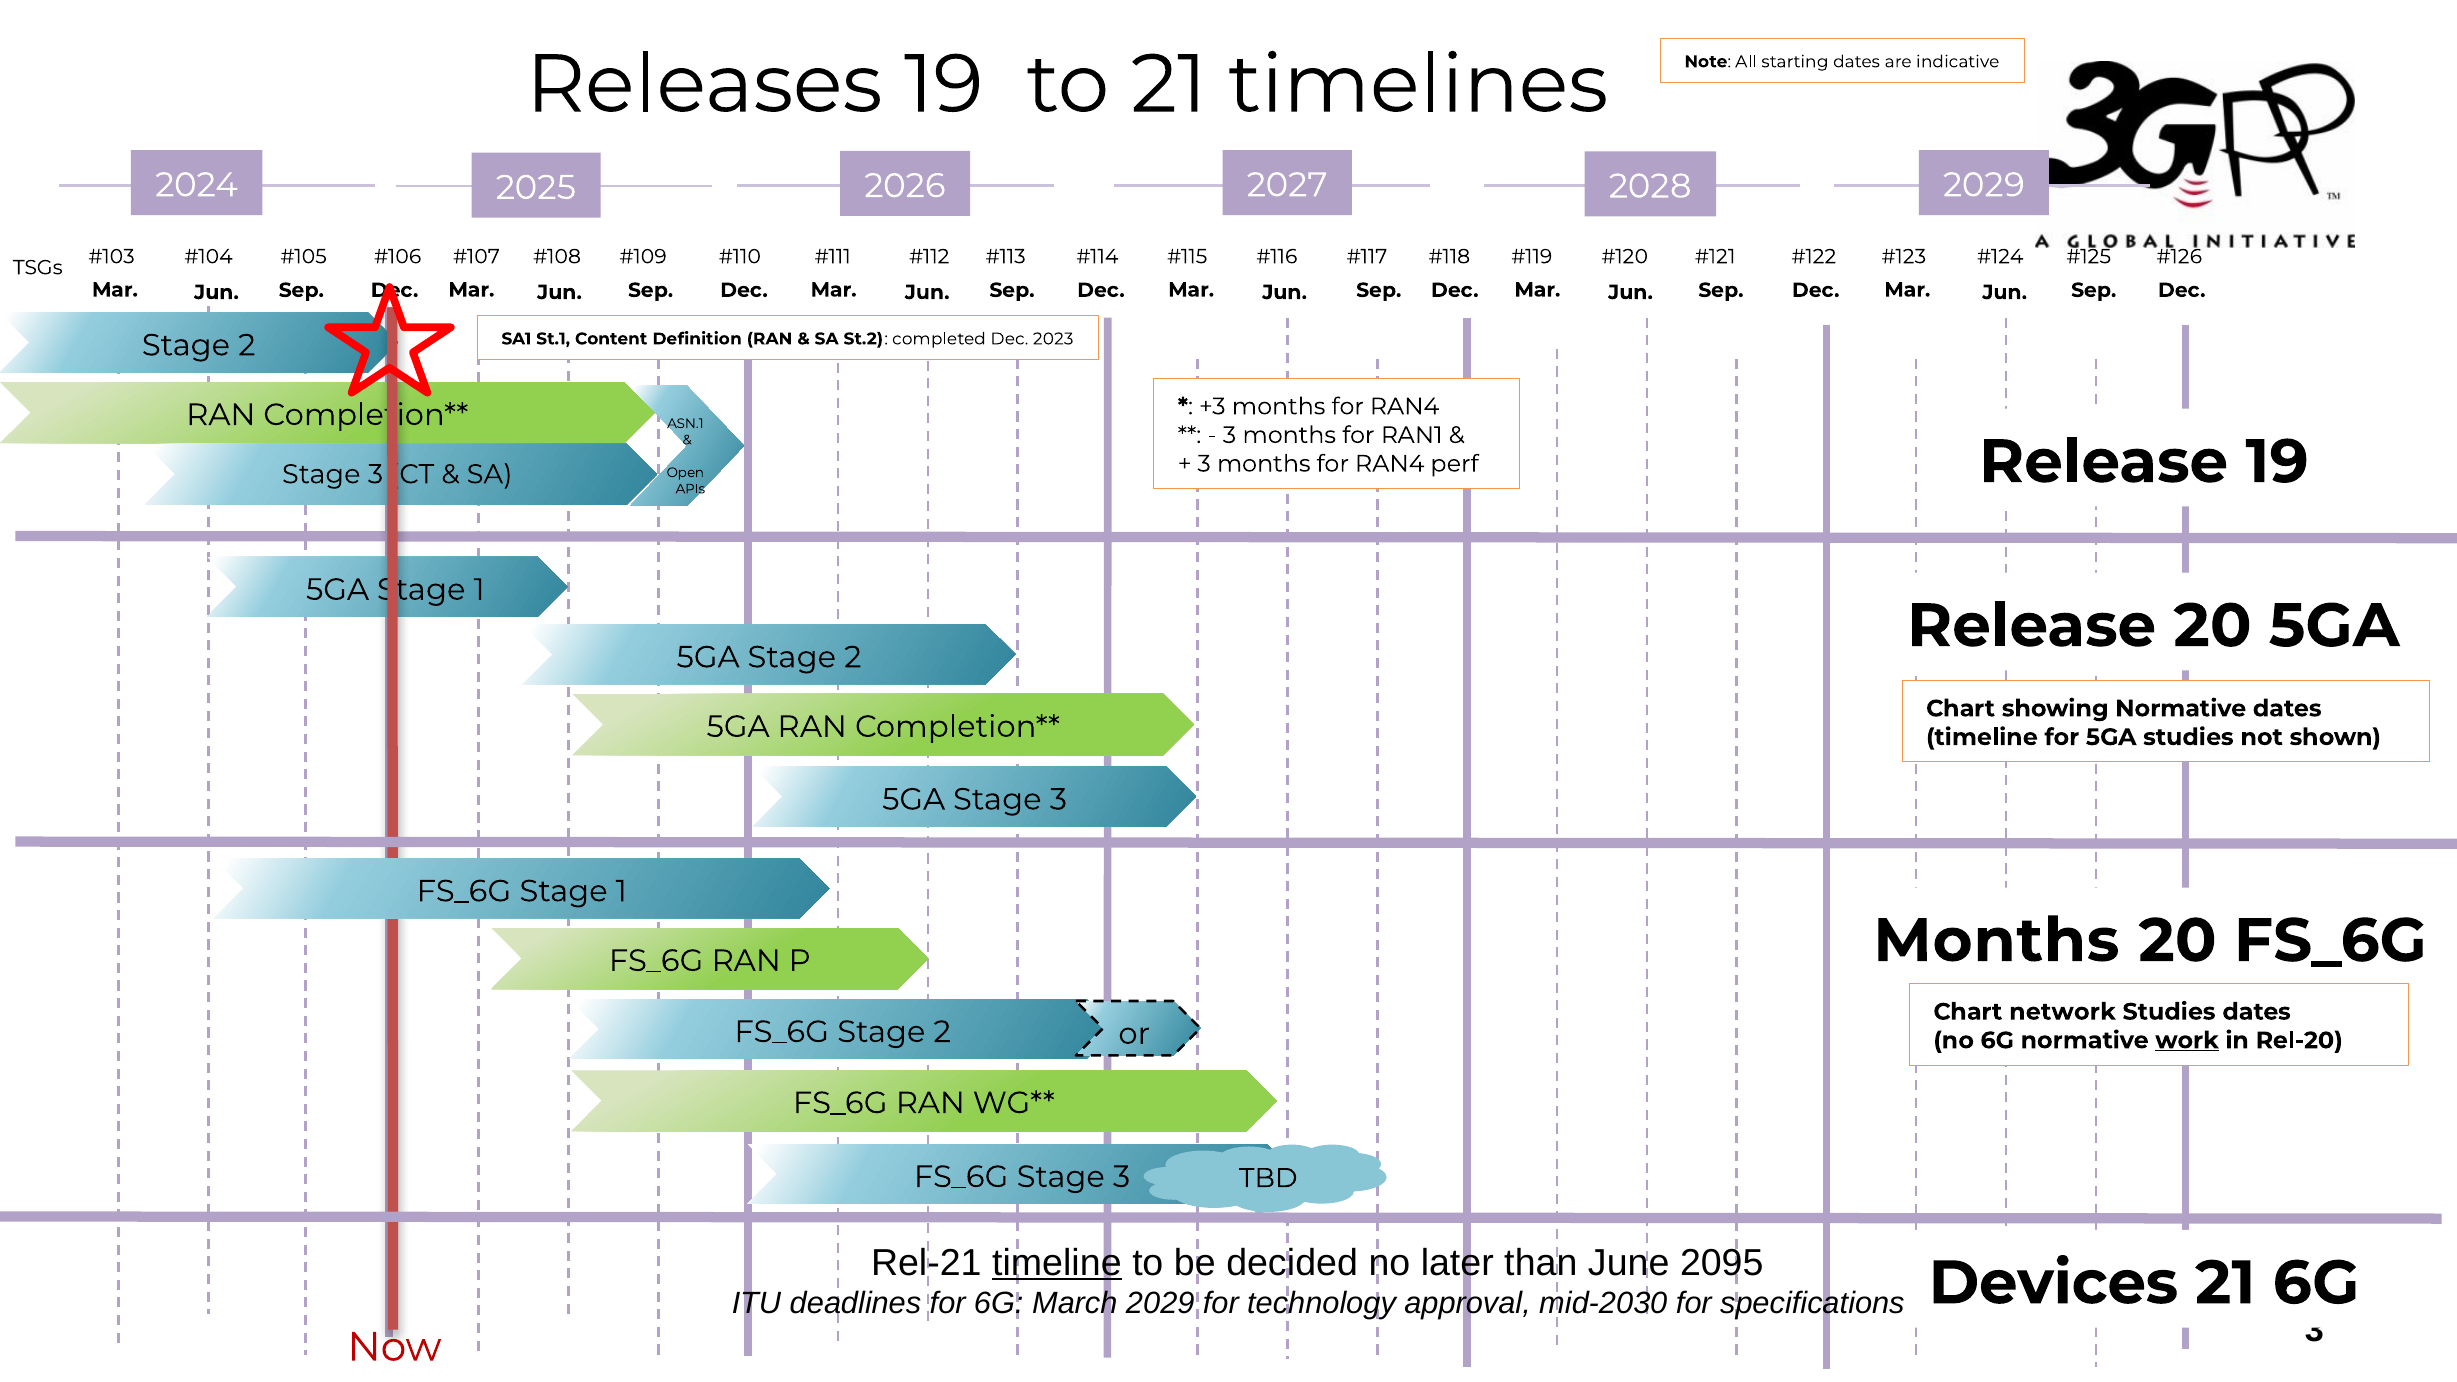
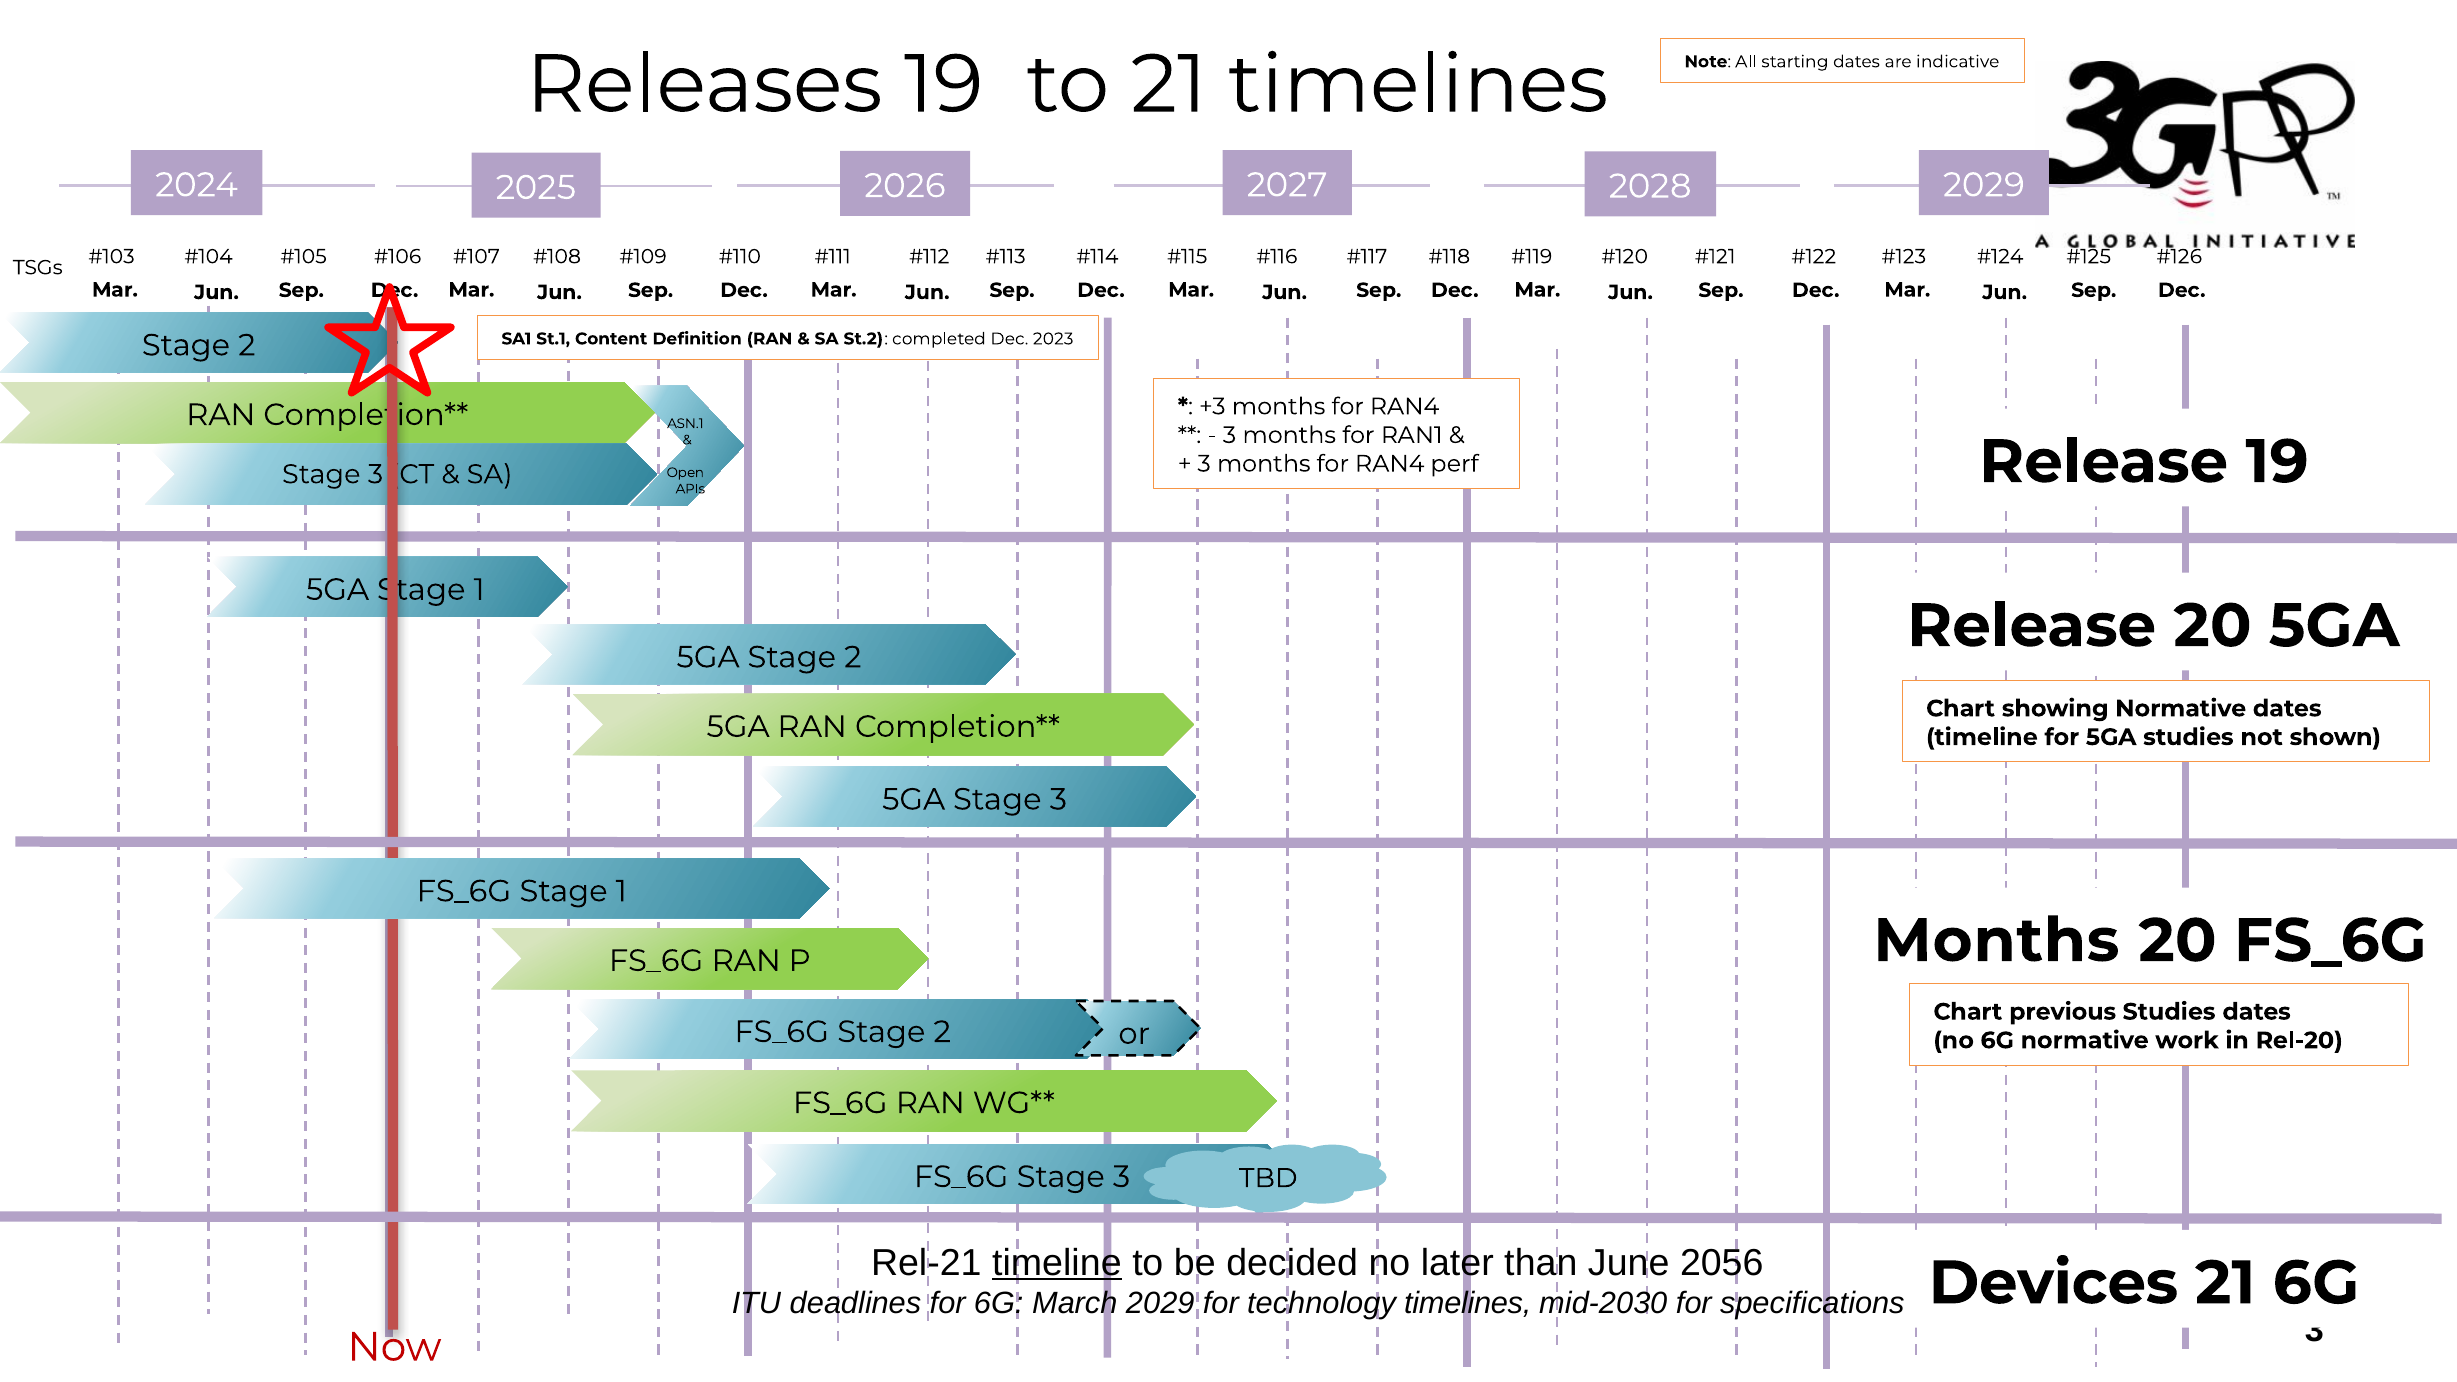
network: network -> previous (2063, 1012)
work underline: present -> none (2187, 1041)
2095: 2095 -> 2056 (1722, 1263)
technology approval: approval -> timelines (1468, 1304)
